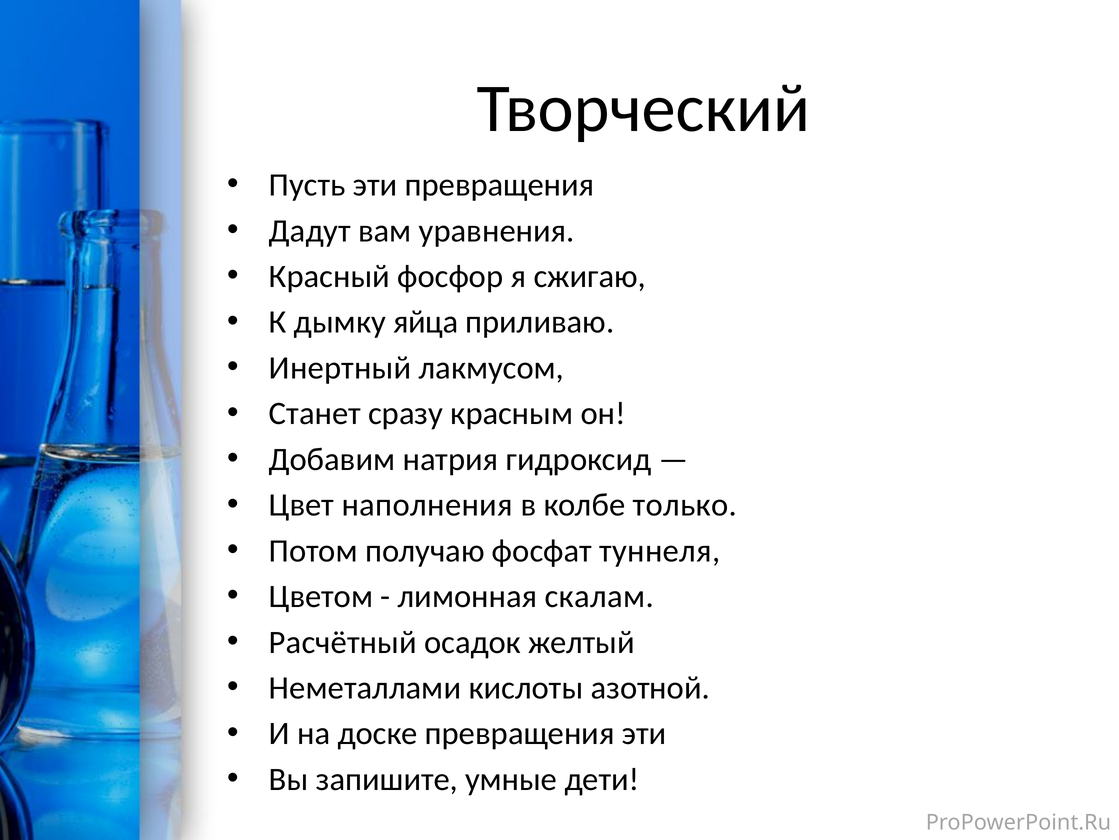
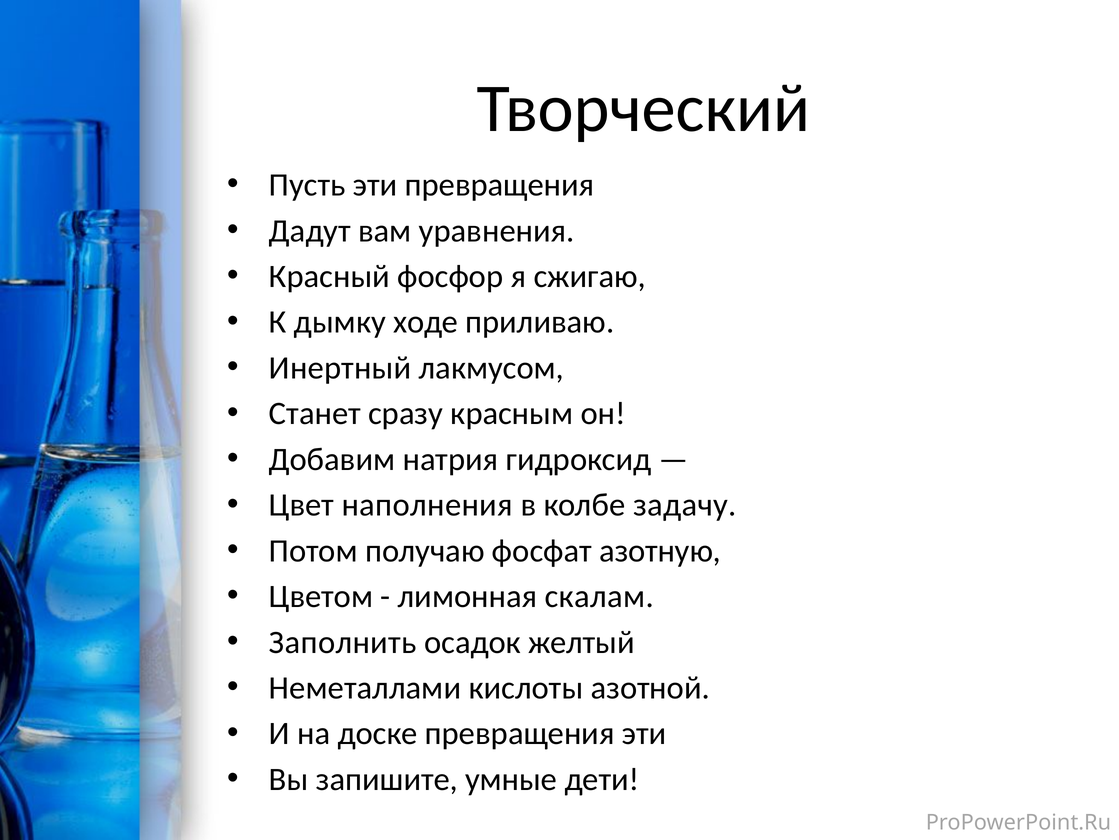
яйца: яйца -> ходе (426, 322)
только: только -> задачу (685, 505)
туннеля: туннеля -> азотную (660, 550)
Расчётный: Расчётный -> Заполнить (343, 642)
